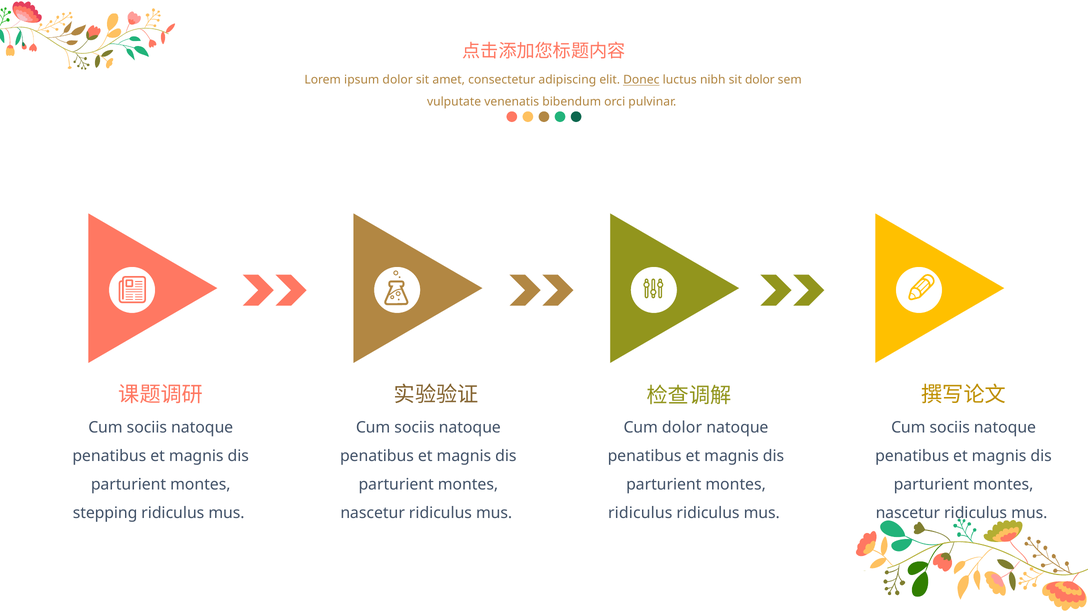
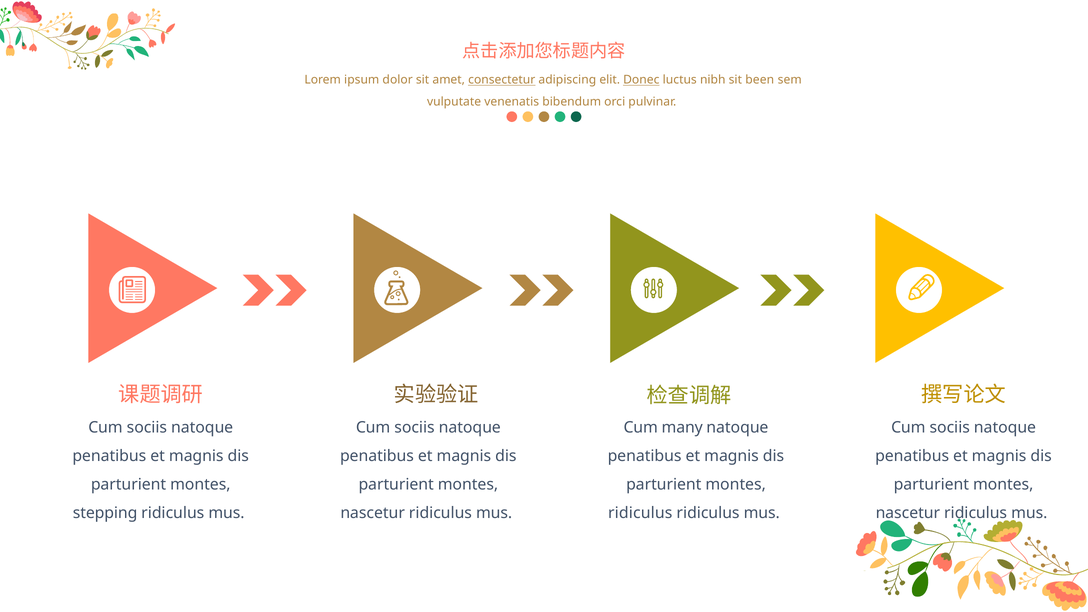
consectetur underline: none -> present (502, 80)
sit dolor: dolor -> been (760, 80)
Cum dolor: dolor -> many (682, 428)
